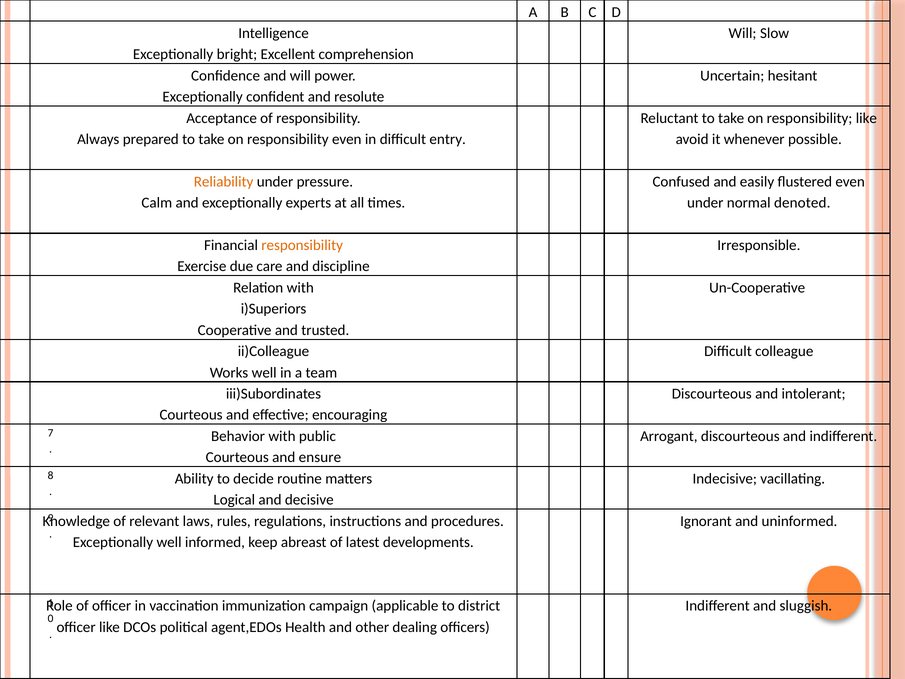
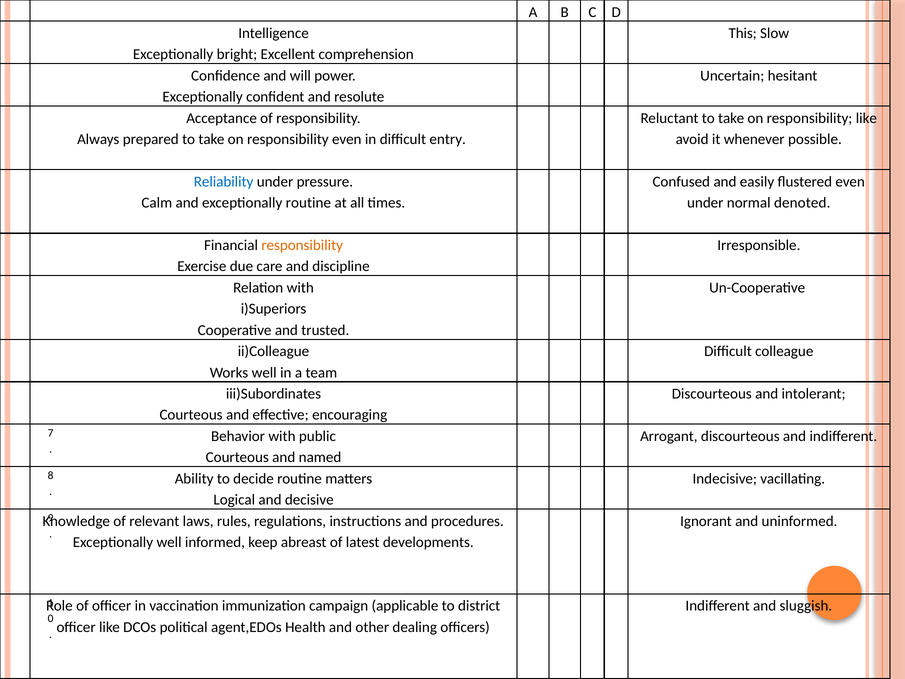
Will: Will -> This (743, 33)
Reliability colour: orange -> blue (224, 182)
exceptionally experts: experts -> routine (308, 203)
ensure: ensure -> named (320, 457)
